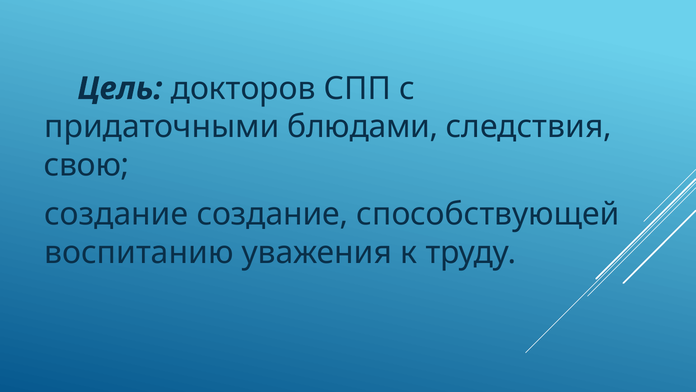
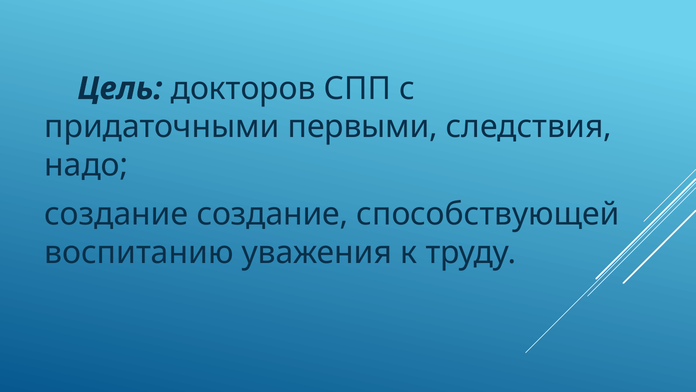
блюдами: блюдами -> первыми (363, 127)
свою: свою -> надо (86, 165)
